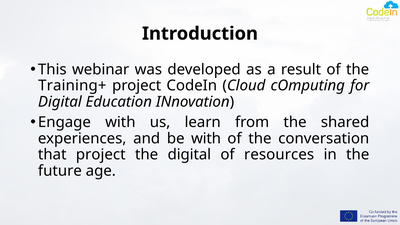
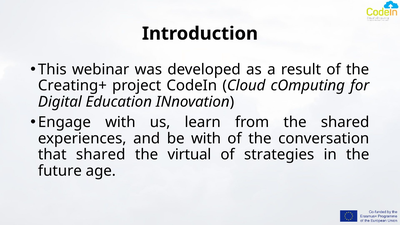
Training+: Training+ -> Creating+ (72, 86)
that project: project -> shared (101, 155)
the digital: digital -> virtual (189, 155)
resources: resources -> strategies (279, 155)
